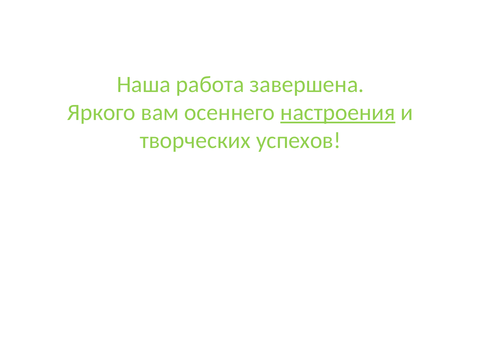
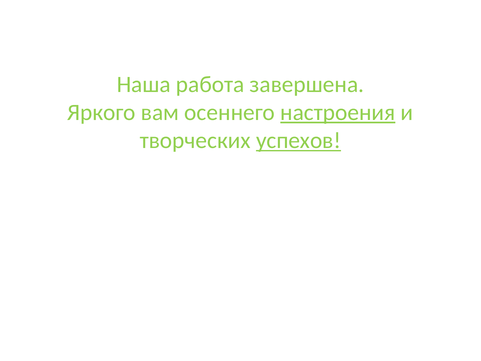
успехов underline: none -> present (299, 140)
